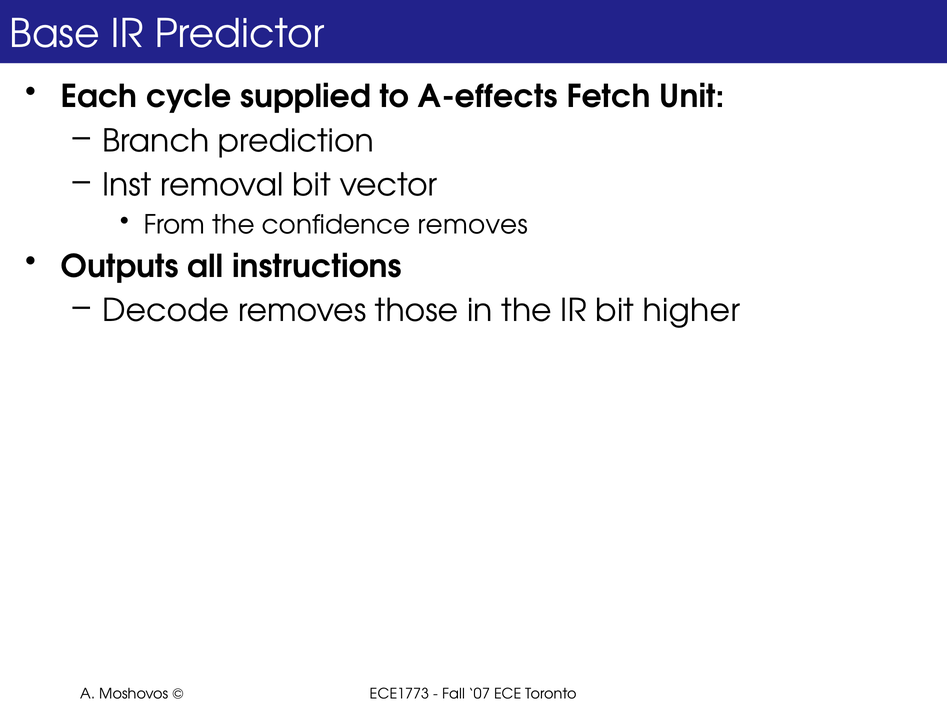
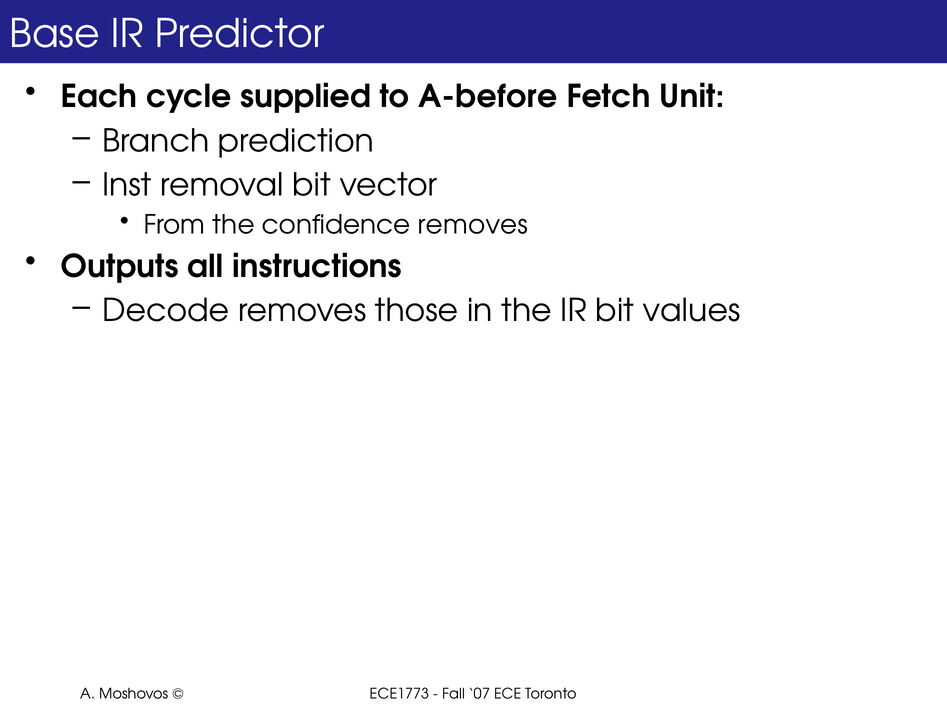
A-effects: A-effects -> A-before (488, 97)
higher: higher -> values (692, 310)
